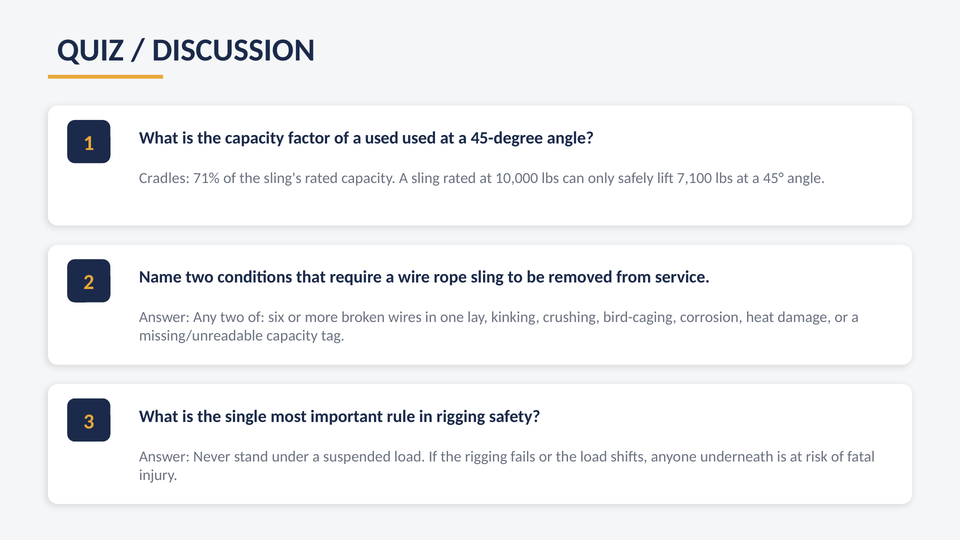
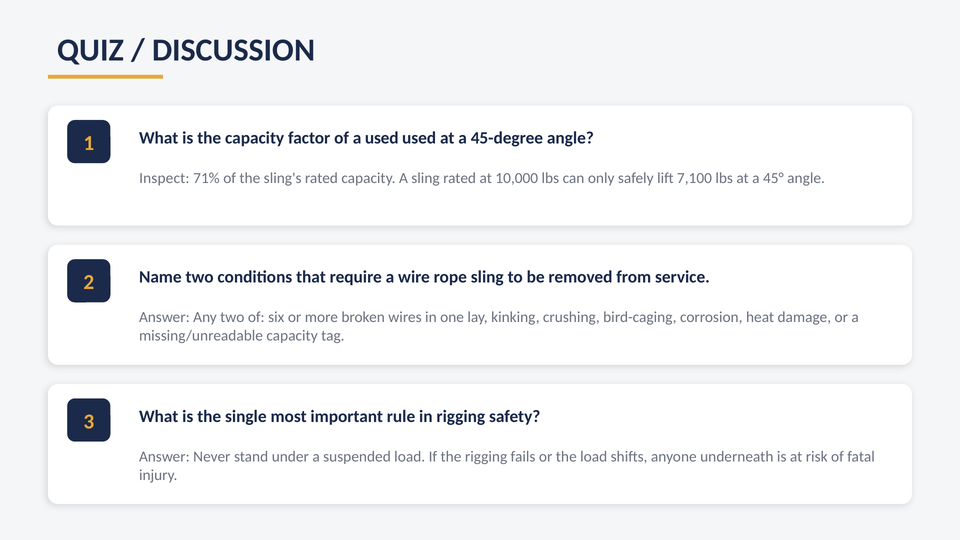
Cradles: Cradles -> Inspect (164, 178)
